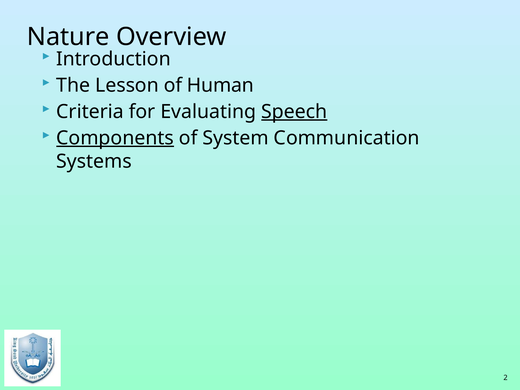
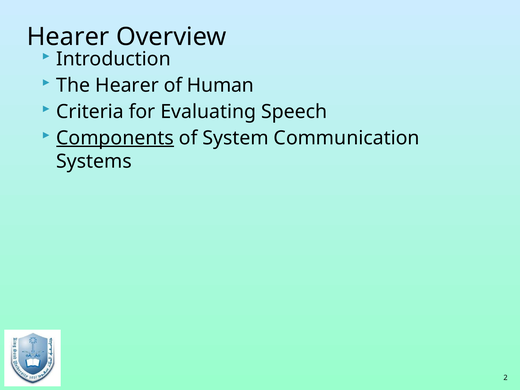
Nature: Nature -> Hearer (68, 37)
The Lesson: Lesson -> Hearer (127, 85)
Speech underline: present -> none (294, 112)
